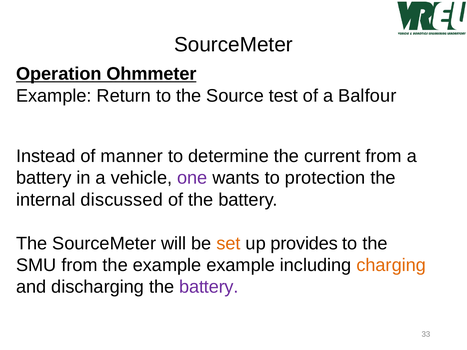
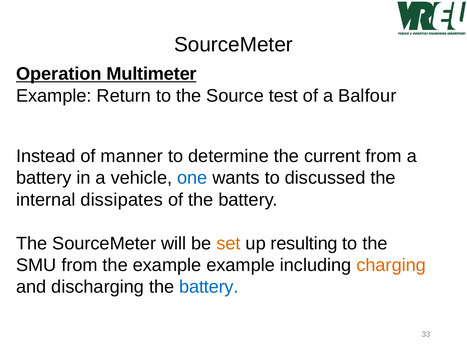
Ohmmeter: Ohmmeter -> Multimeter (152, 74)
one colour: purple -> blue (192, 178)
protection: protection -> discussed (325, 178)
discussed: discussed -> dissipates (122, 200)
provides: provides -> resulting (304, 244)
battery colour: purple -> blue (209, 287)
